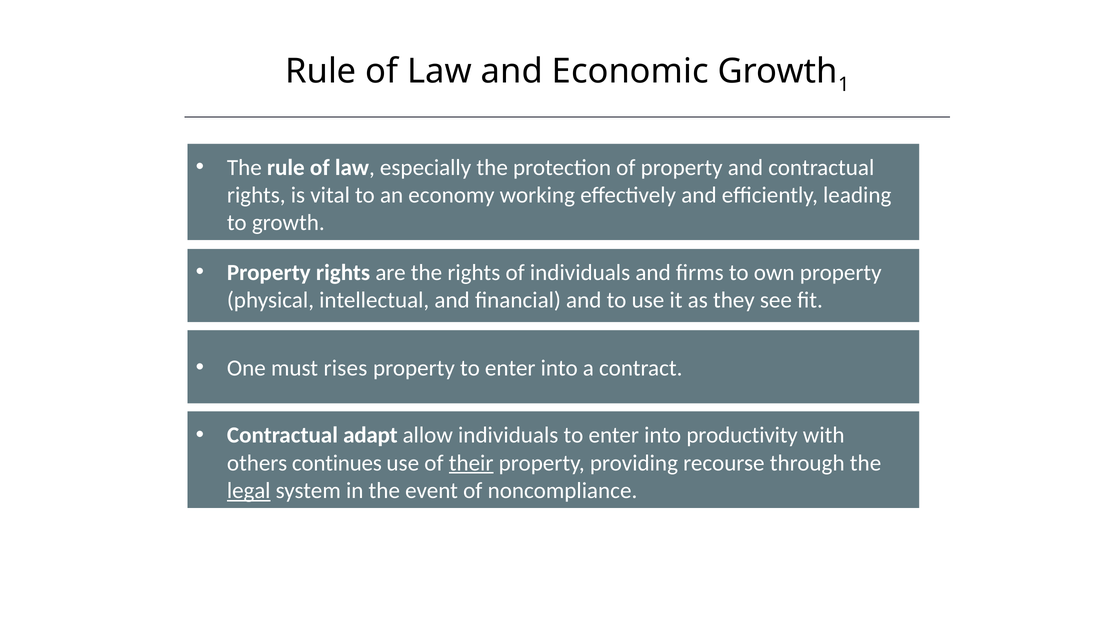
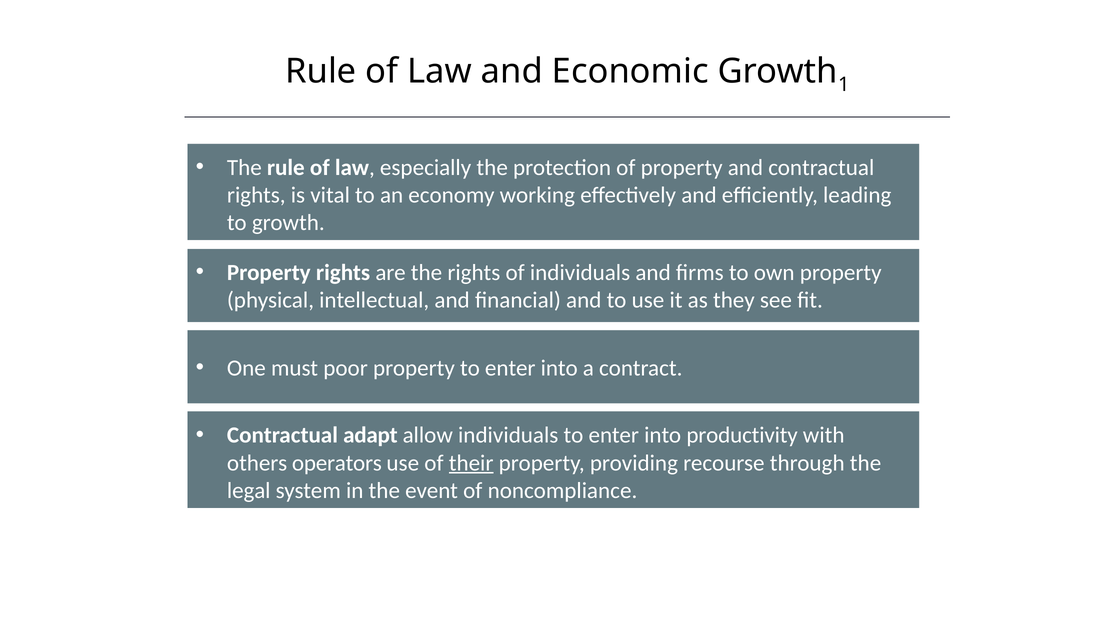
rises: rises -> poor (346, 369)
continues: continues -> operators (337, 464)
legal underline: present -> none (249, 491)
